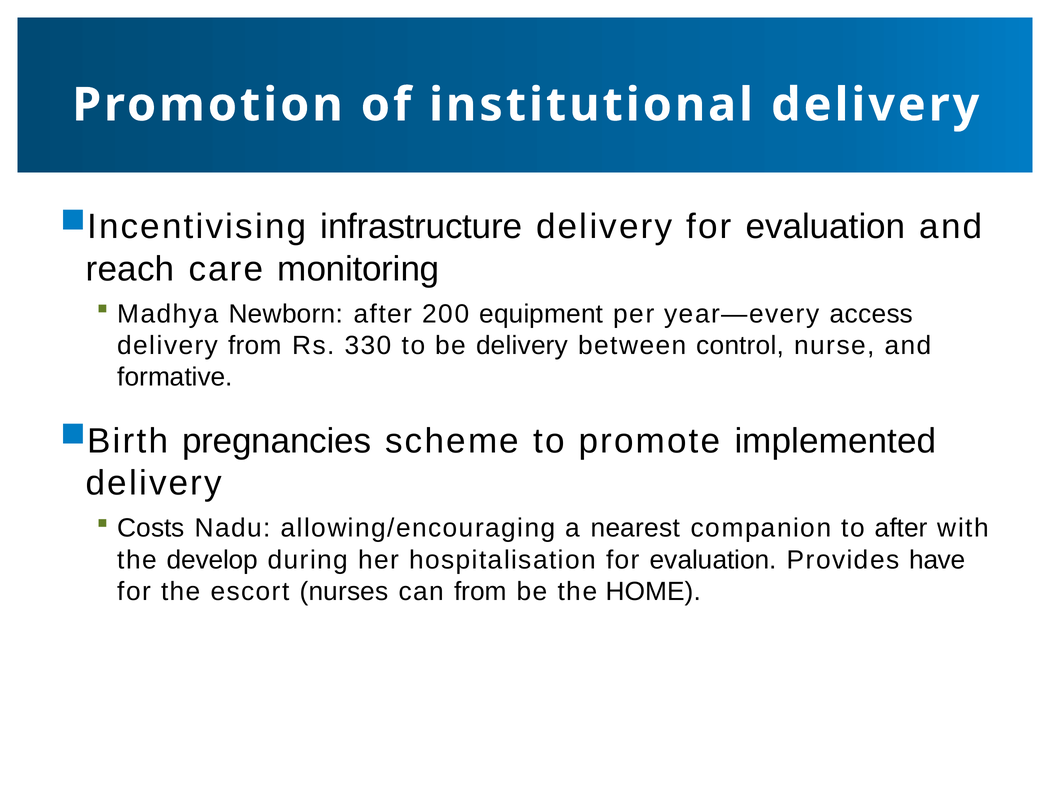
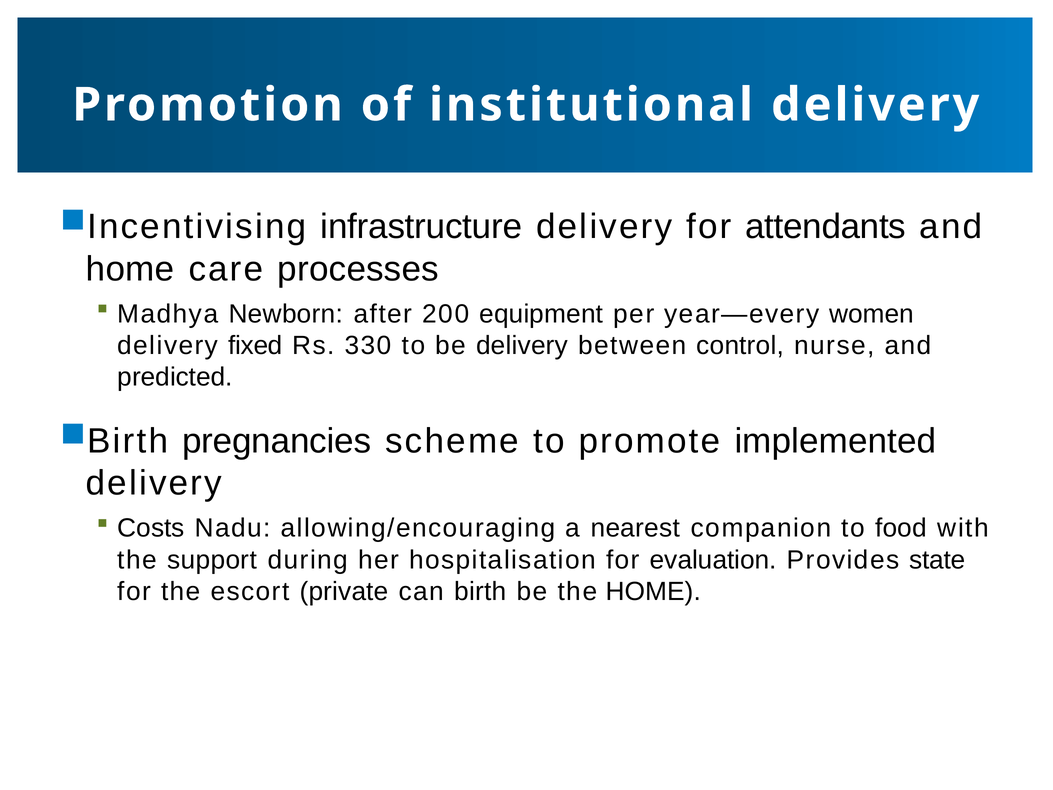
delivery for evaluation: evaluation -> attendants (826, 227)
reach: reach -> home (130, 269)
monitoring: monitoring -> processes (358, 269)
access: access -> women (872, 314)
delivery from: from -> fixed (255, 346)
formative: formative -> predicted (175, 377)
to after: after -> food (901, 528)
develop: develop -> support (212, 560)
have: have -> state (937, 560)
nurses: nurses -> private (344, 591)
can from: from -> birth (480, 591)
